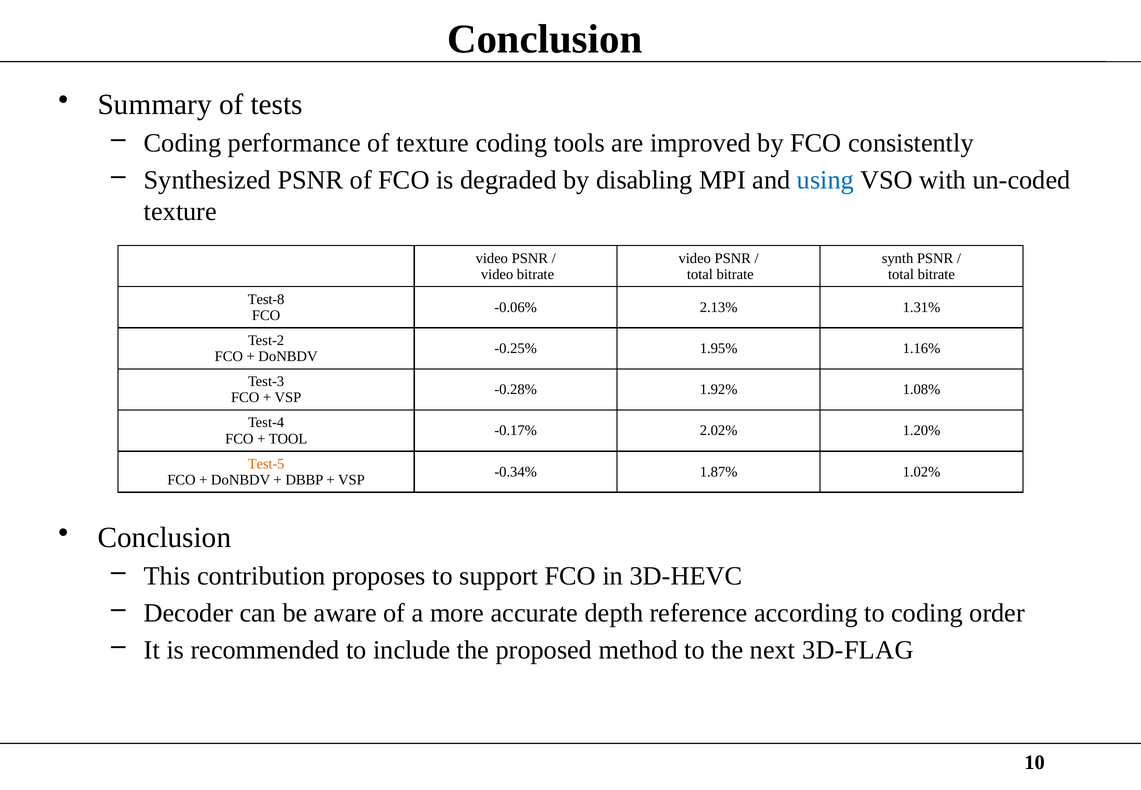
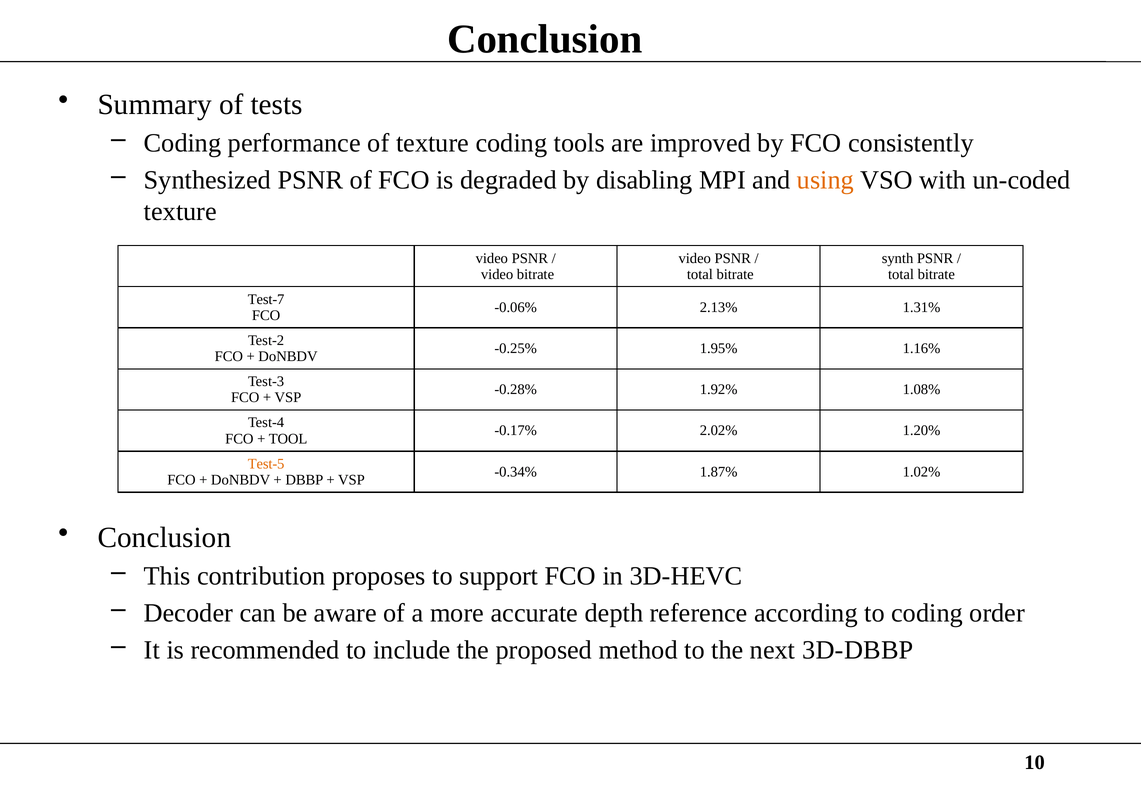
using colour: blue -> orange (825, 180)
Test-8: Test-8 -> Test-7 (266, 299)
3D-FLAG: 3D-FLAG -> 3D-DBBP (858, 650)
